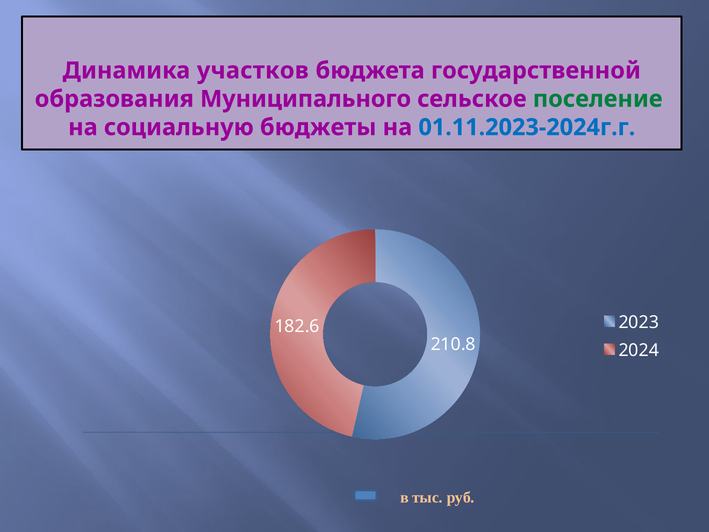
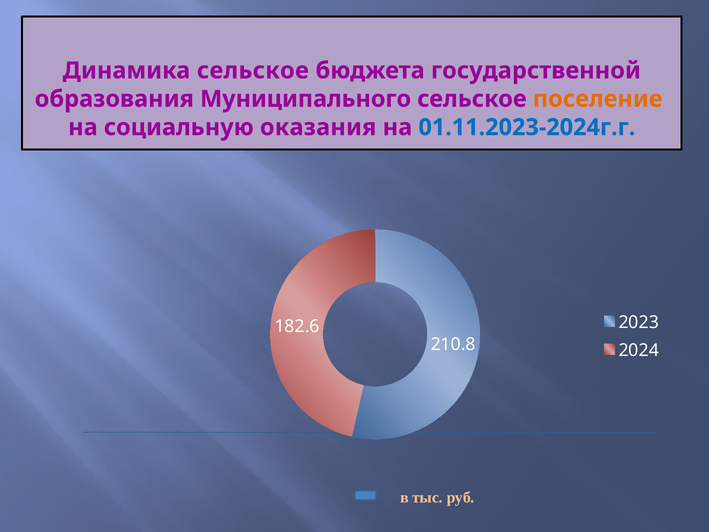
Динамика участков: участков -> сельское (253, 71)
поселение colour: green -> orange (598, 99)
бюджеты: бюджеты -> оказания (318, 127)
